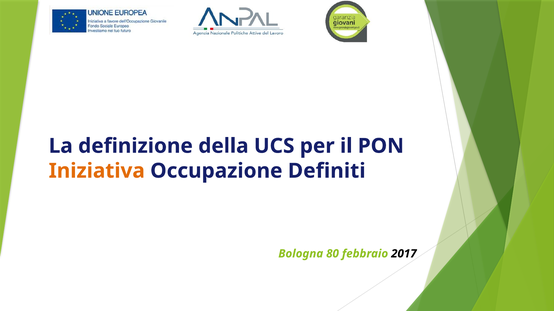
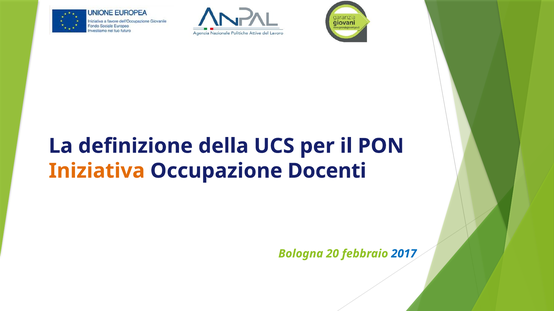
Definiti: Definiti -> Docenti (327, 171)
80: 80 -> 20 (333, 254)
2017 colour: black -> blue (404, 254)
